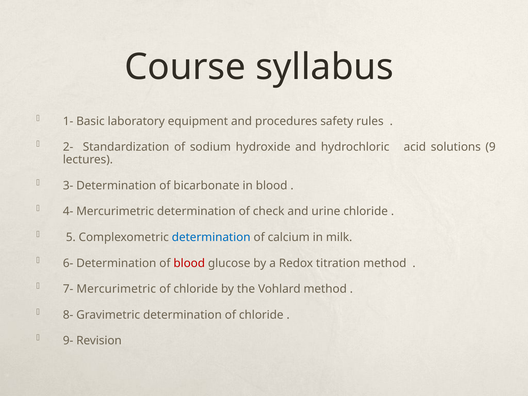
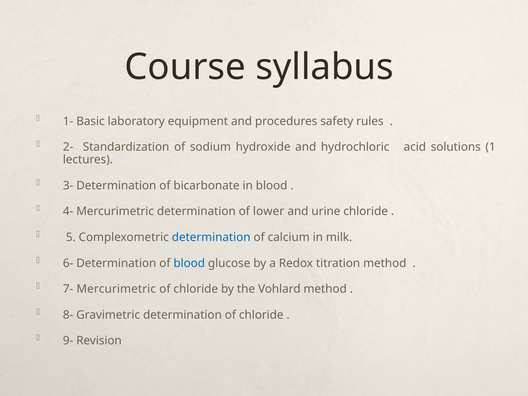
9: 9 -> 1 (491, 147)
check: check -> lower (269, 211)
blood colour: red -> blue (189, 263)
